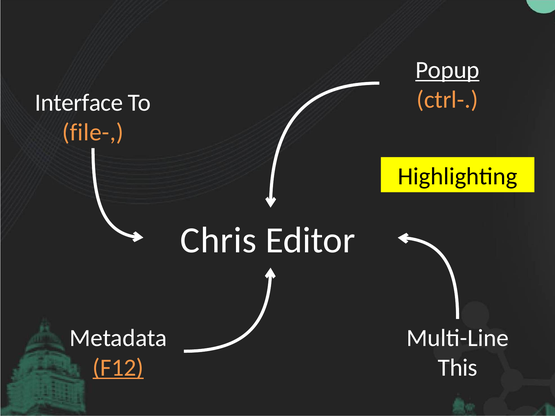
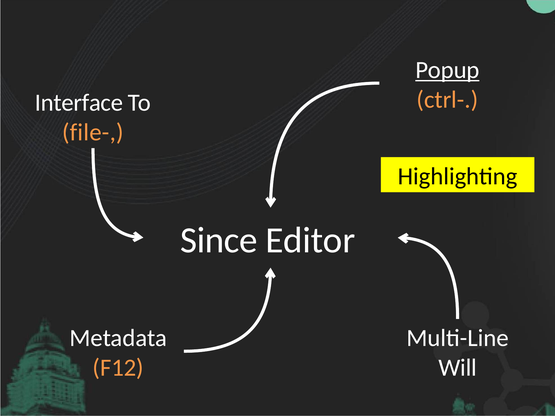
Chris: Chris -> Since (219, 240)
F12 underline: present -> none (118, 368)
This: This -> Will (458, 368)
